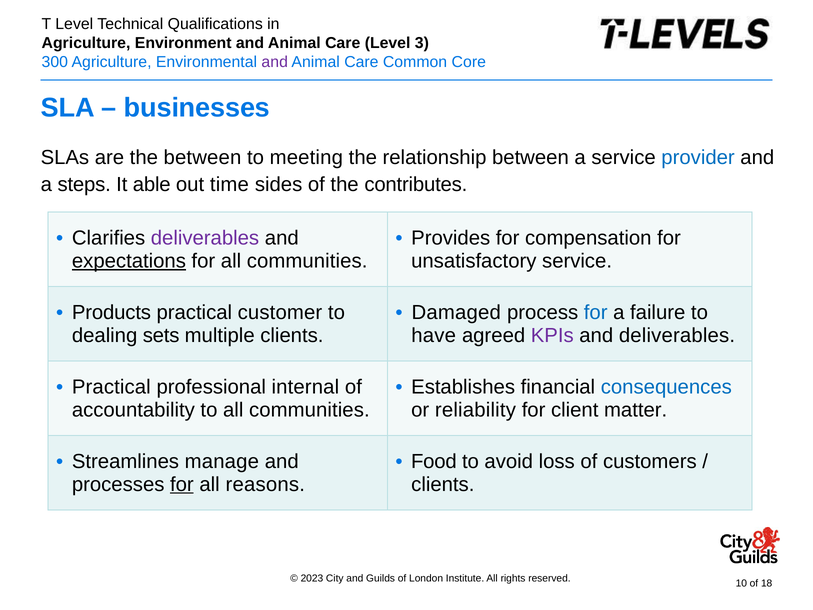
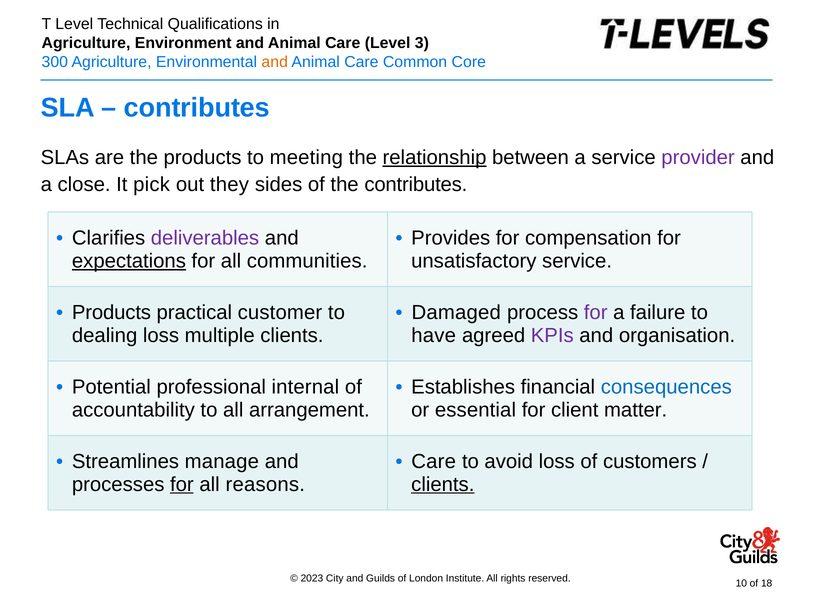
and colour: purple -> orange (275, 62)
businesses: businesses -> contributes (197, 108)
the between: between -> products (203, 158)
relationship underline: none -> present (434, 158)
provider colour: blue -> purple (698, 158)
steps: steps -> close (84, 185)
able: able -> pick (152, 185)
time: time -> they (229, 185)
for colour: blue -> purple (596, 313)
dealing sets: sets -> loss (161, 335)
and deliverables: deliverables -> organisation (677, 335)
Practical: Practical -> Potential (111, 387)
to all communities: communities -> arrangement (309, 410)
reliability: reliability -> essential (475, 410)
Food: Food -> Care (434, 461)
clients underline: none -> present (443, 484)
